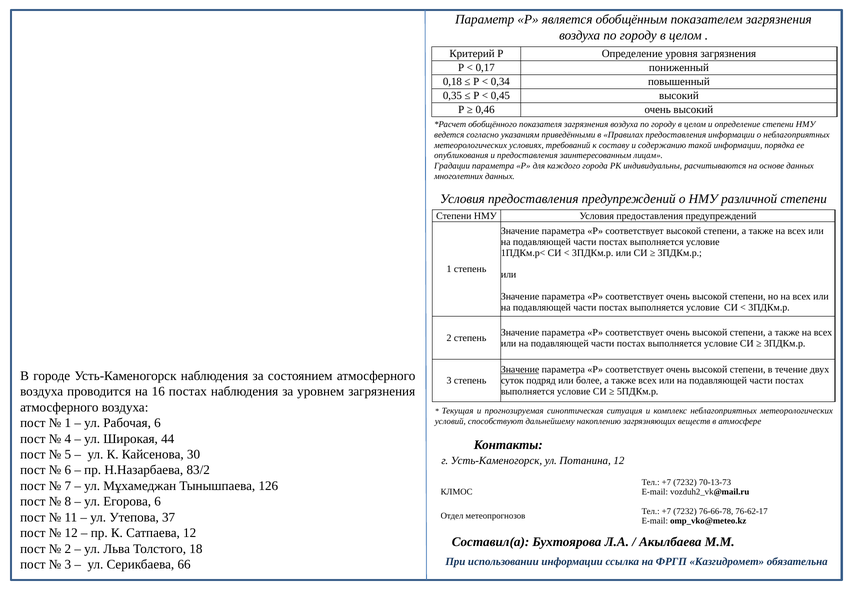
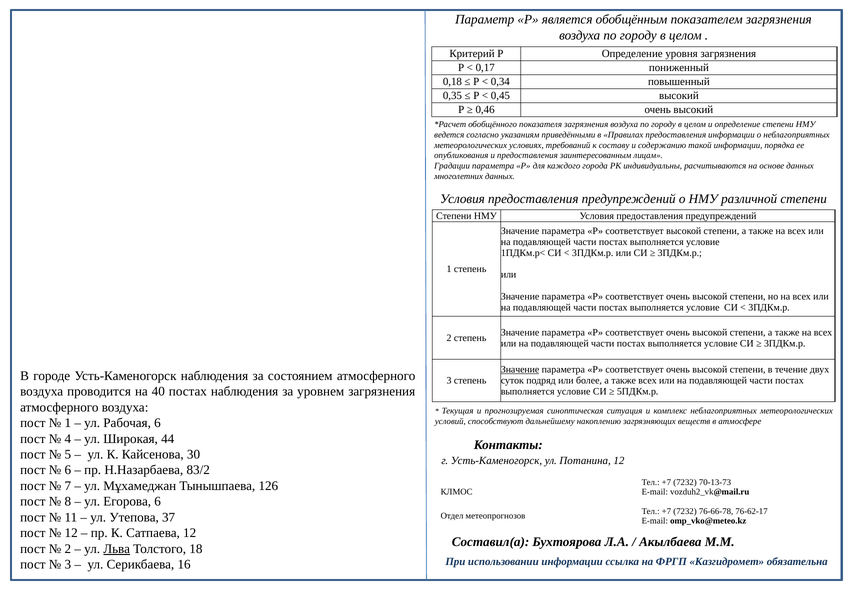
16: 16 -> 40 (158, 392)
Льва underline: none -> present (117, 549)
66: 66 -> 16 (184, 565)
